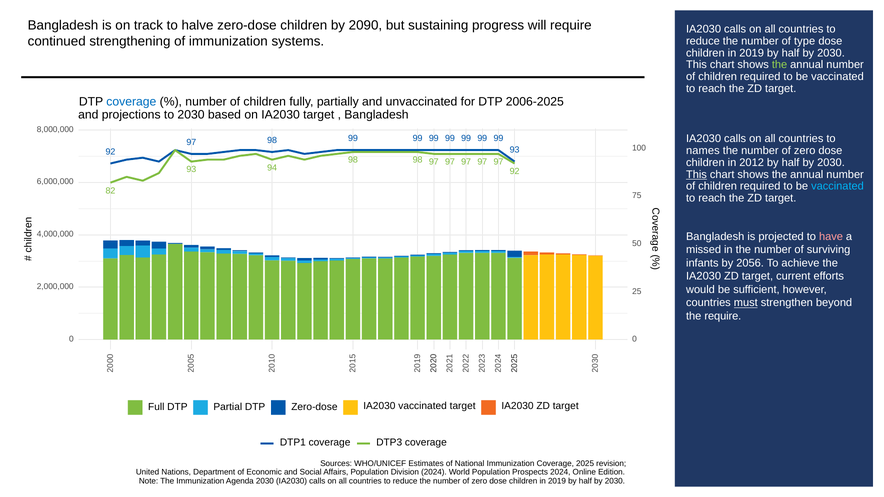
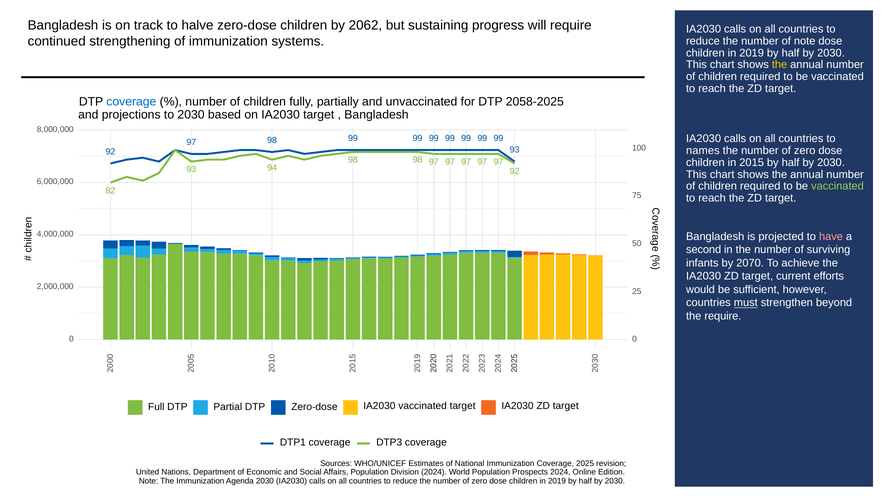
2090: 2090 -> 2062 (365, 25)
of type: type -> note (805, 41)
the colour: light green -> yellow (780, 65)
2006-2025: 2006-2025 -> 2058-2025 (535, 102)
2012: 2012 -> 2015 (752, 163)
This underline: present -> none (696, 174)
vaccinated colour: light blue -> light green (837, 186)
missed: missed -> second (704, 250)
2056: 2056 -> 2070 (750, 263)
